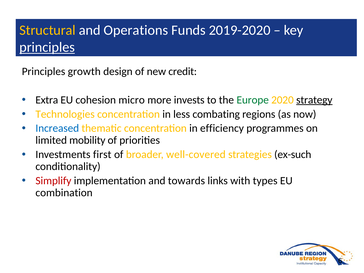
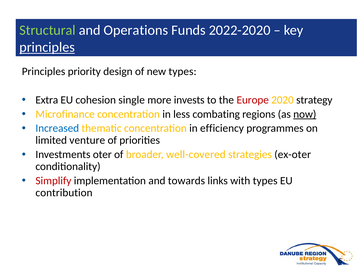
Structural colour: yellow -> light green (48, 30)
2019-2020: 2019-2020 -> 2022-2020 (240, 30)
growth: growth -> priority (84, 71)
new credit: credit -> types (183, 71)
micro: micro -> single (132, 100)
Europe colour: green -> red (253, 100)
strategy underline: present -> none (314, 100)
Technologies: Technologies -> Microfinance (65, 114)
now underline: none -> present (305, 114)
mobility: mobility -> venture (87, 140)
first: first -> oter (102, 155)
ex-such: ex-such -> ex-oter (293, 155)
combination: combination -> contribution (64, 193)
